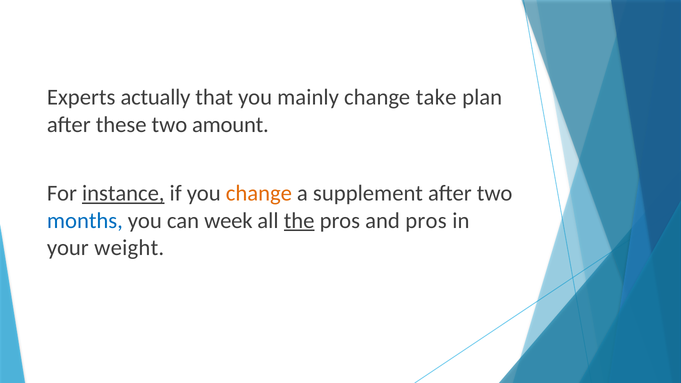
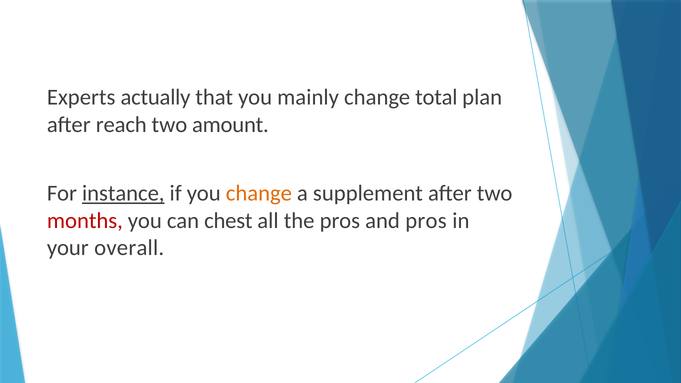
take: take -> total (436, 98)
these: these -> reach (121, 125)
months colour: blue -> red (85, 221)
week: week -> chest (228, 221)
the underline: present -> none (299, 221)
weight: weight -> overall (129, 248)
